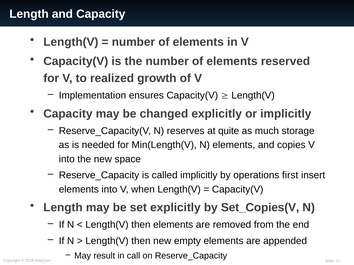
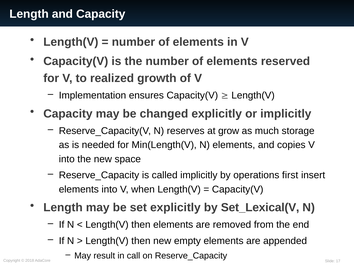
quite: quite -> grow (229, 131)
Set_Copies(V: Set_Copies(V -> Set_Lexical(V (260, 208)
